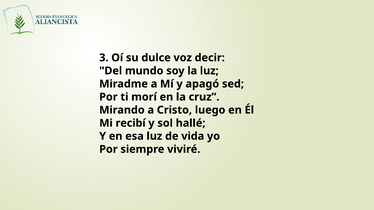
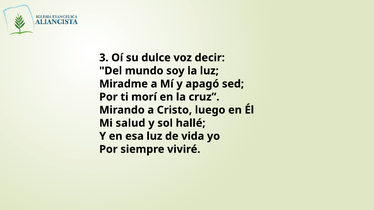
recibí: recibí -> salud (130, 123)
